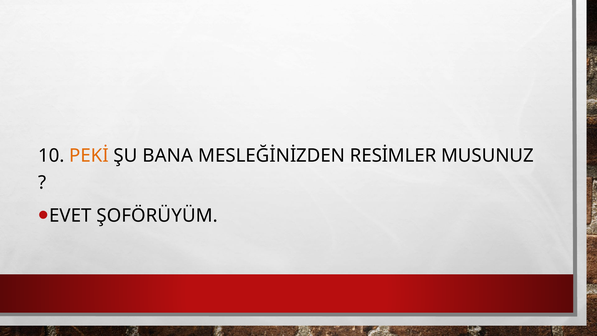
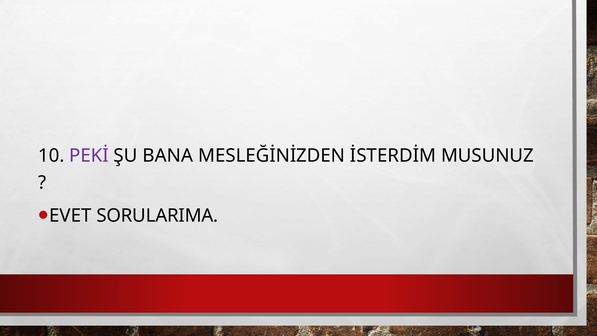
PEKİ colour: orange -> purple (89, 156)
RESİMLER: RESİMLER -> İSTERDİM (393, 156)
ŞOFÖRÜYÜM: ŞOFÖRÜYÜM -> SORULARIMA (157, 216)
